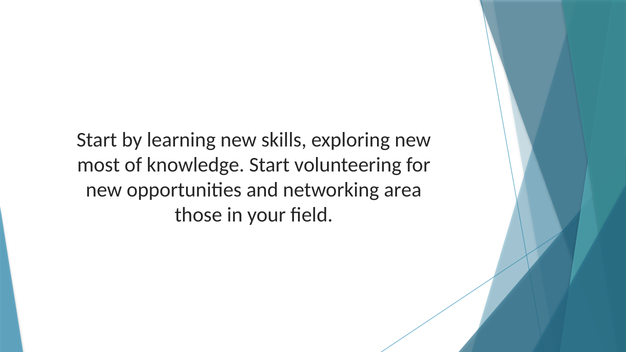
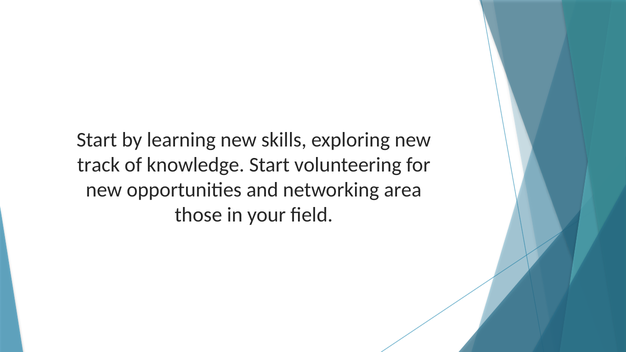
most: most -> track (99, 165)
